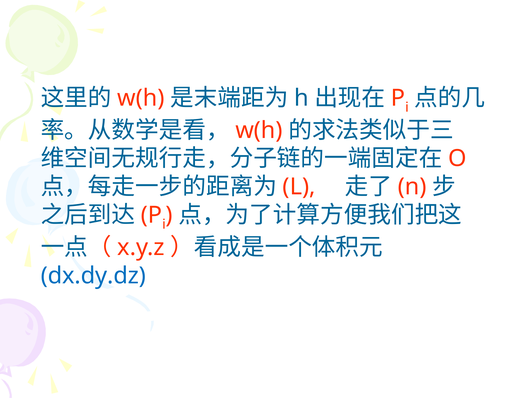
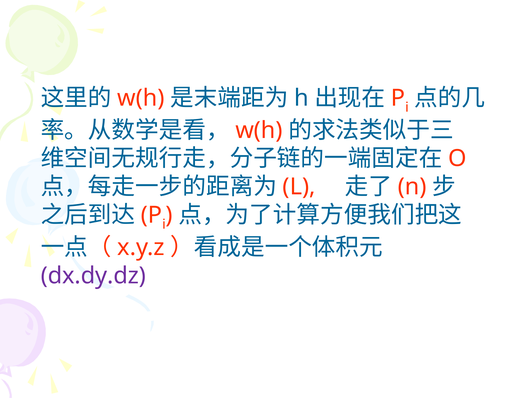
dx.dy.dz colour: blue -> purple (93, 276)
